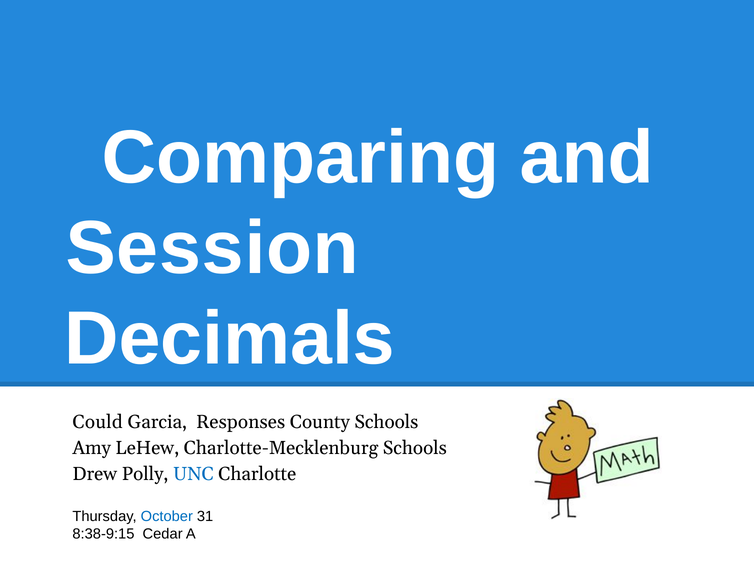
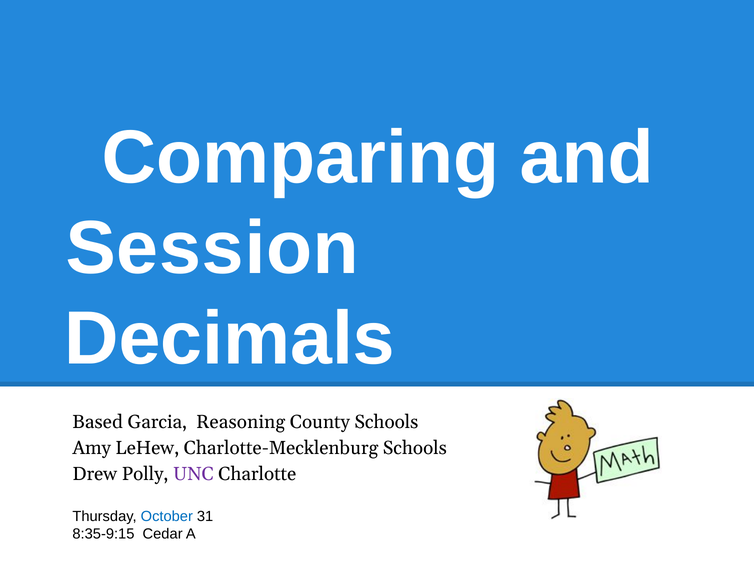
Could: Could -> Based (98, 422)
Responses: Responses -> Reasoning (241, 422)
UNC colour: blue -> purple (193, 474)
8:38-9:15: 8:38-9:15 -> 8:35-9:15 (103, 534)
